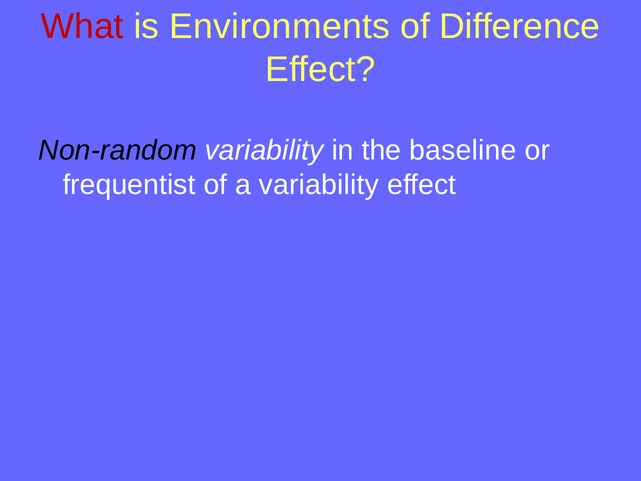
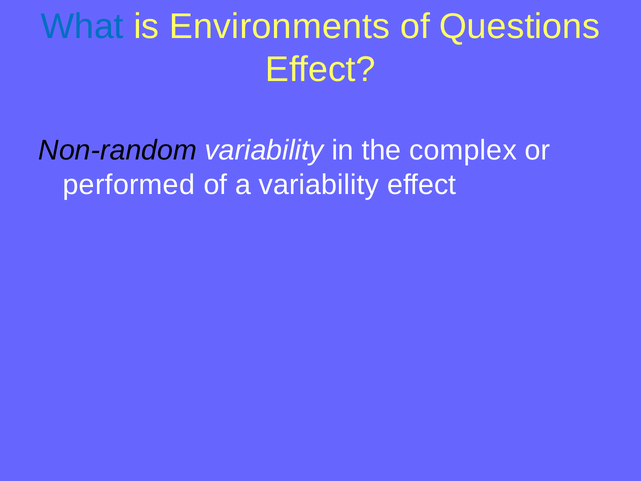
What colour: red -> blue (82, 27)
Difference: Difference -> Questions (520, 27)
baseline: baseline -> complex (463, 150)
frequentist: frequentist -> performed (129, 185)
